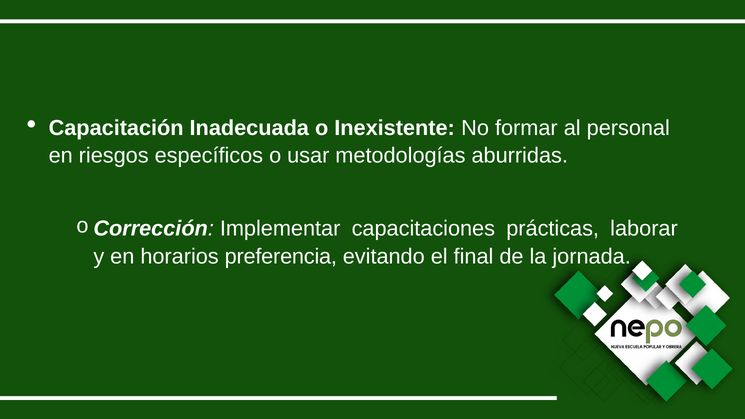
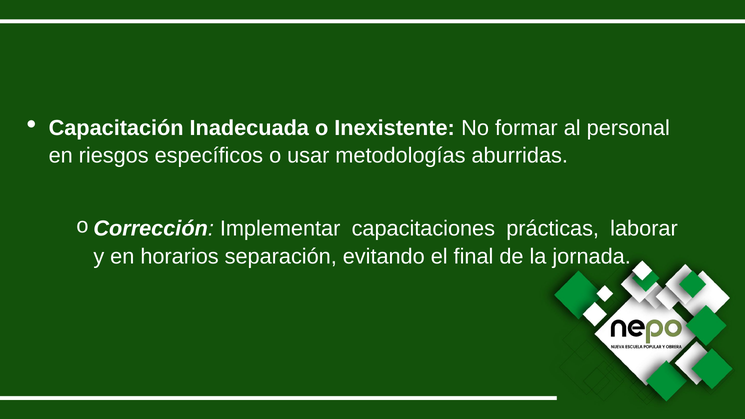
preferencia: preferencia -> separación (281, 257)
